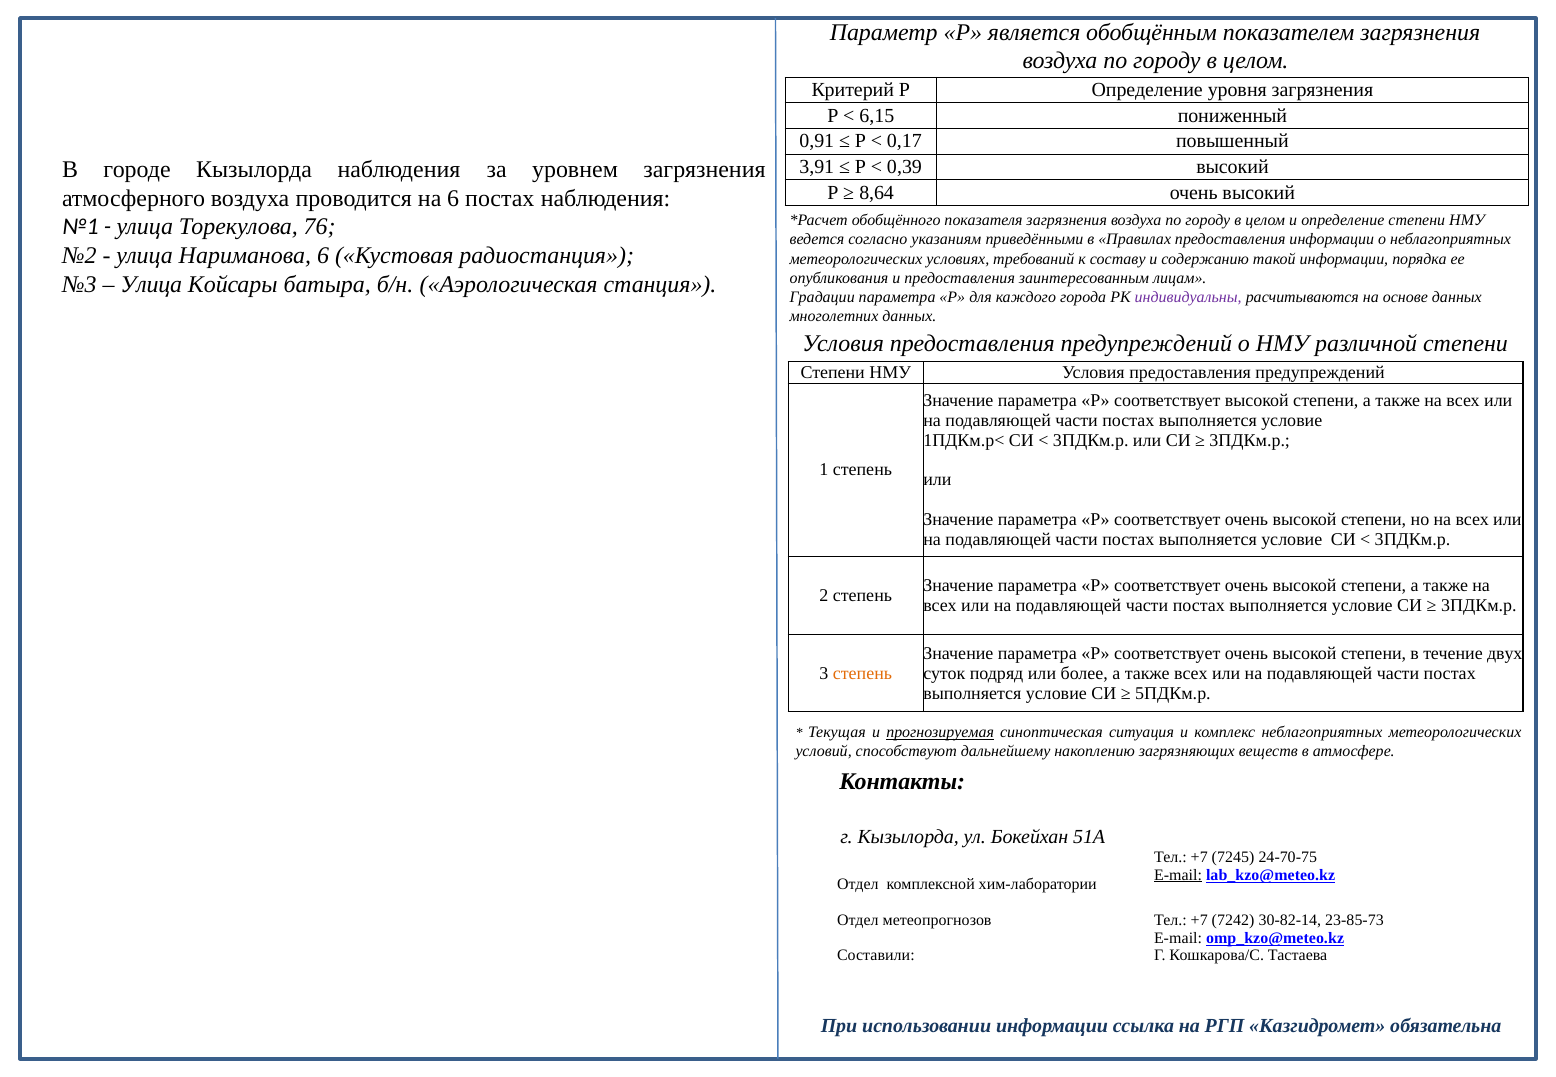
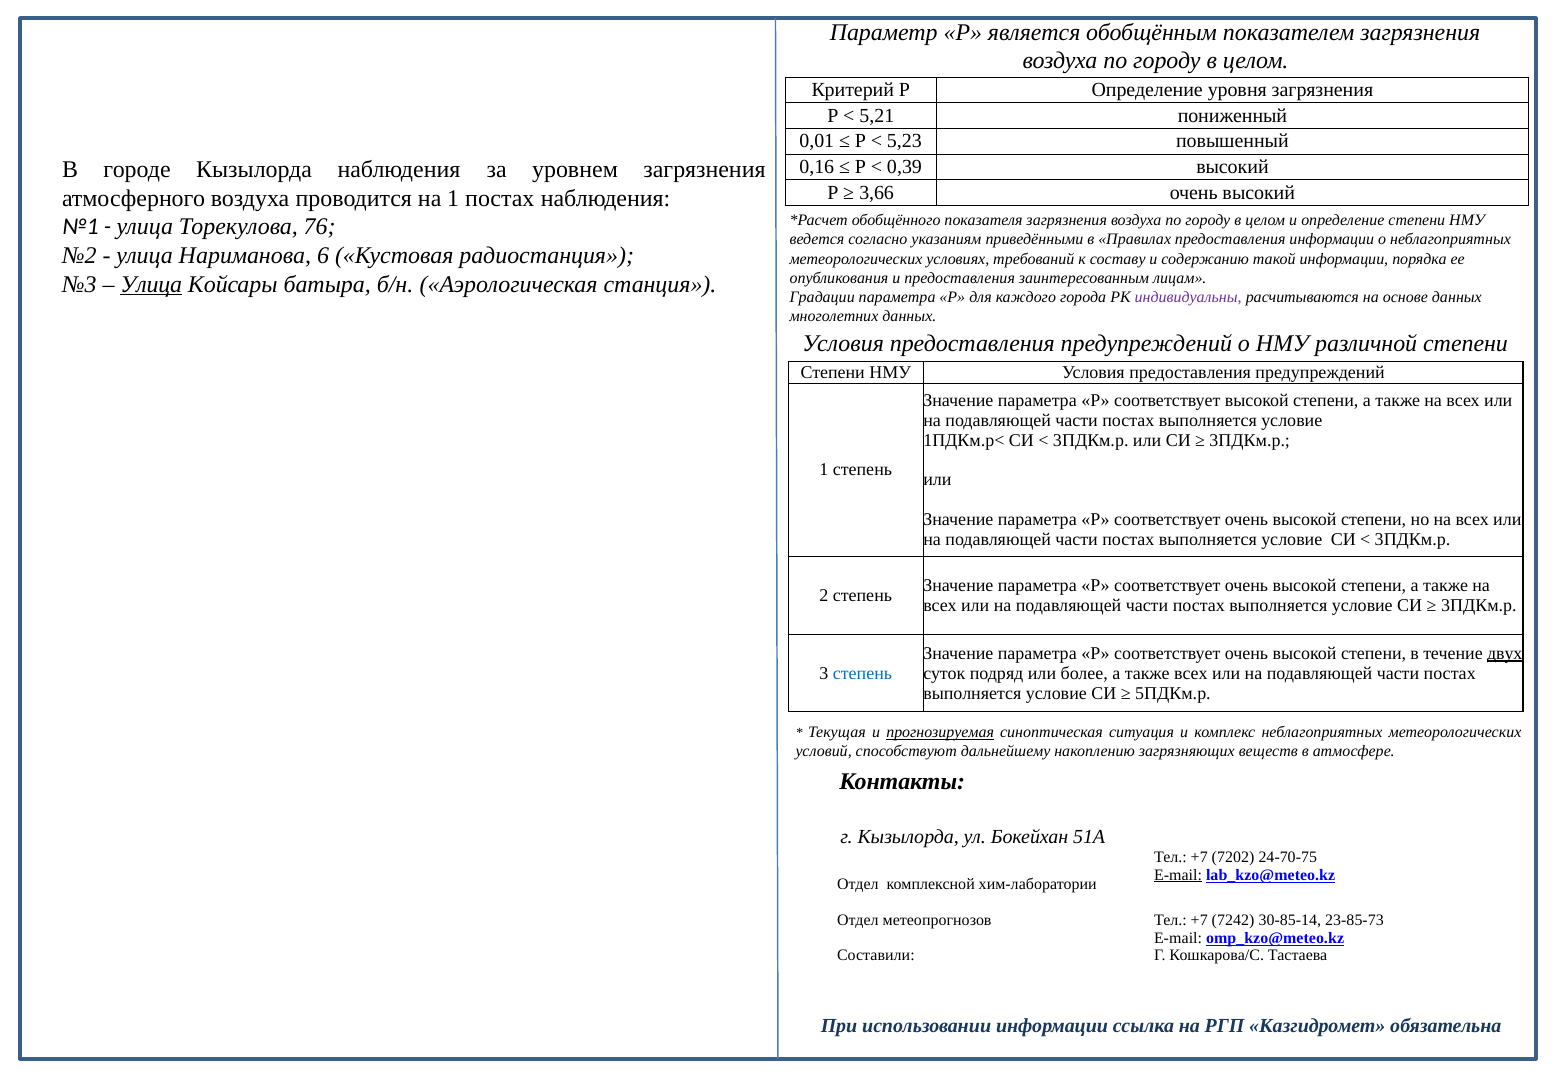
6,15: 6,15 -> 5,21 (877, 116)
0,91: 0,91 -> 0,01 (817, 141)
0,17: 0,17 -> 5,23 (904, 141)
3,91: 3,91 -> 0,16 (817, 167)
8,64: 8,64 -> 3,66 (877, 193)
на 6: 6 -> 1 (453, 198)
Улица underline: none -> present (151, 284)
двух underline: none -> present (1505, 653)
степень colour: orange -> blue (862, 673)
7245: 7245 -> 7202 (1233, 858)
30-82-14: 30-82-14 -> 30-85-14 (1290, 921)
